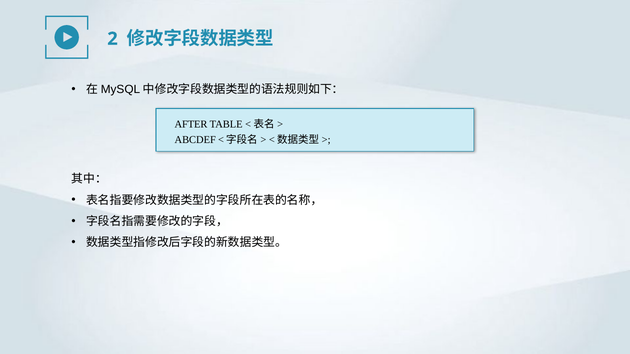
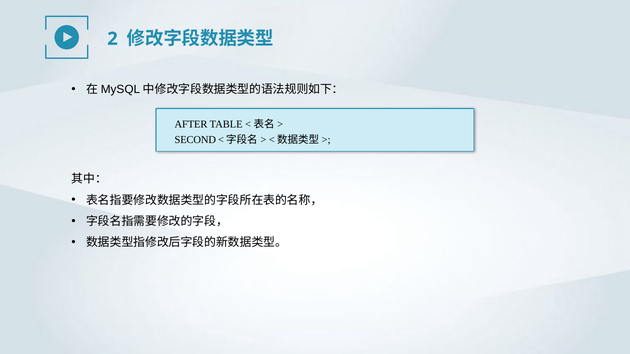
ABCDEF: ABCDEF -> SECOND (195, 140)
